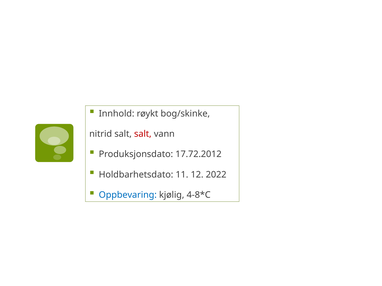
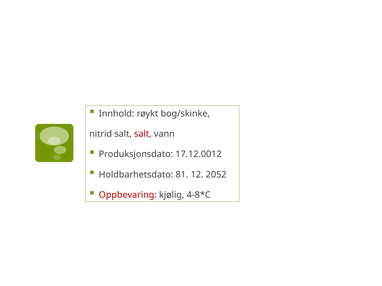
17.72.2012: 17.72.2012 -> 17.12.0012 (199, 155)
11: 11 -> 81 (182, 175)
2022: 2022 -> 2052 (216, 175)
Oppbevaring colour: blue -> red (128, 195)
